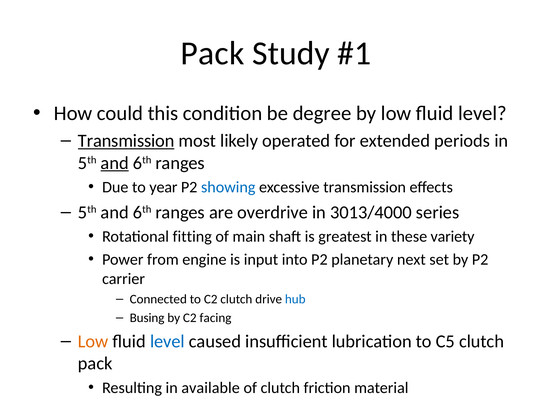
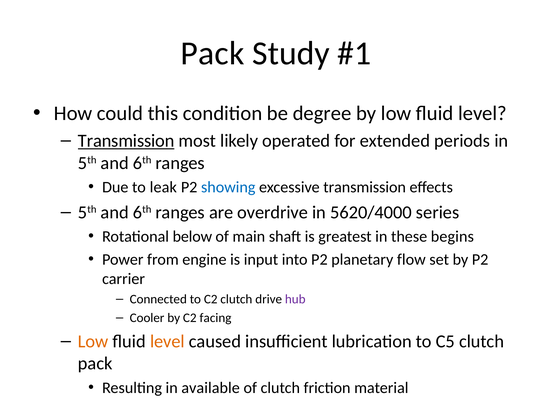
and underline: present -> none (115, 163)
year: year -> leak (163, 187)
3013/4000: 3013/4000 -> 5620/4000 (371, 212)
fitting: fitting -> below (192, 237)
variety: variety -> begins (452, 237)
next: next -> flow (411, 260)
hub colour: blue -> purple (295, 299)
Busing: Busing -> Cooler (147, 318)
level colour: blue -> orange (167, 341)
